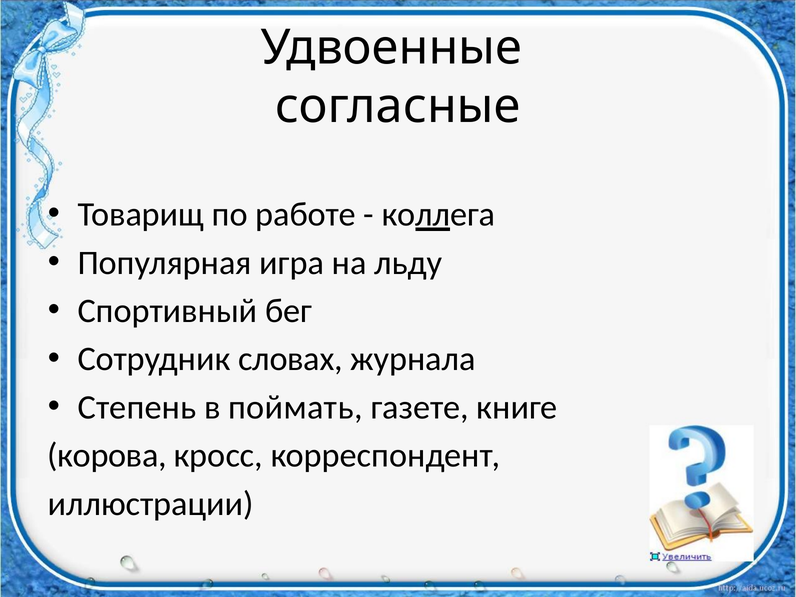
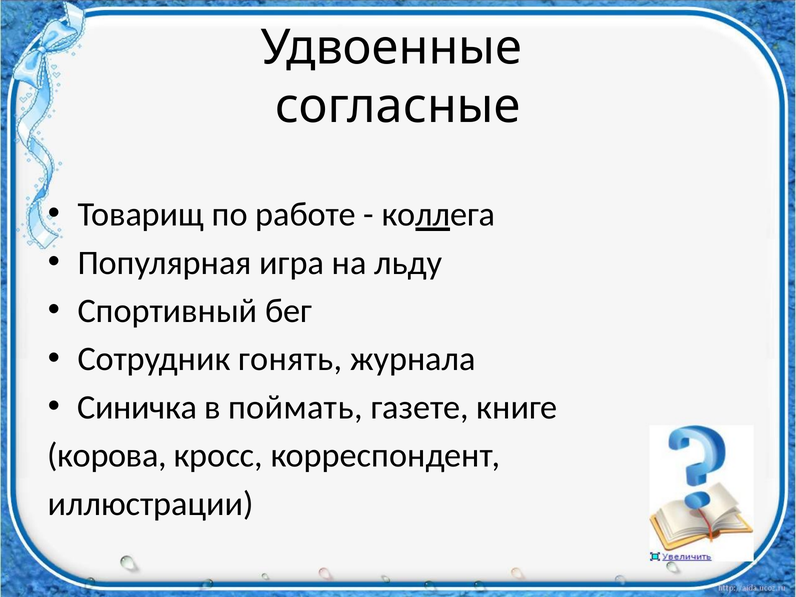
словах: словах -> гонять (290, 359)
Степень: Степень -> Синичка (137, 407)
